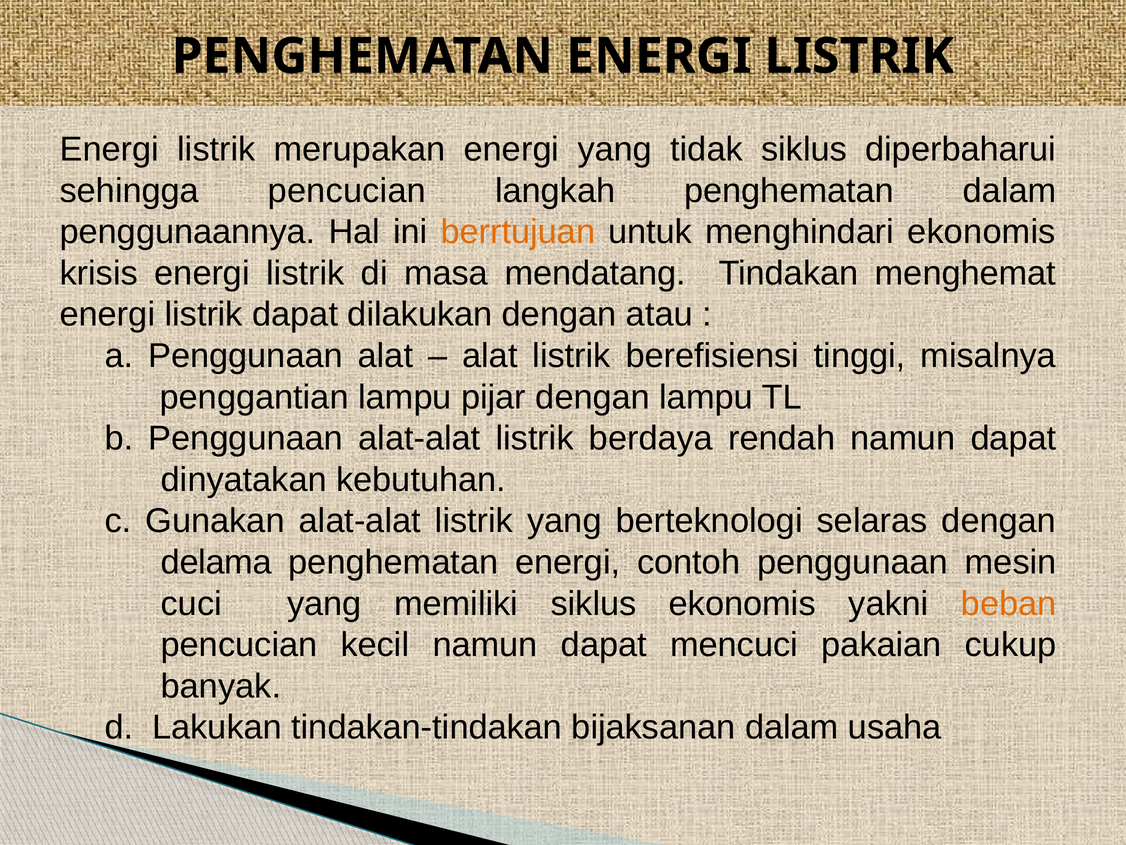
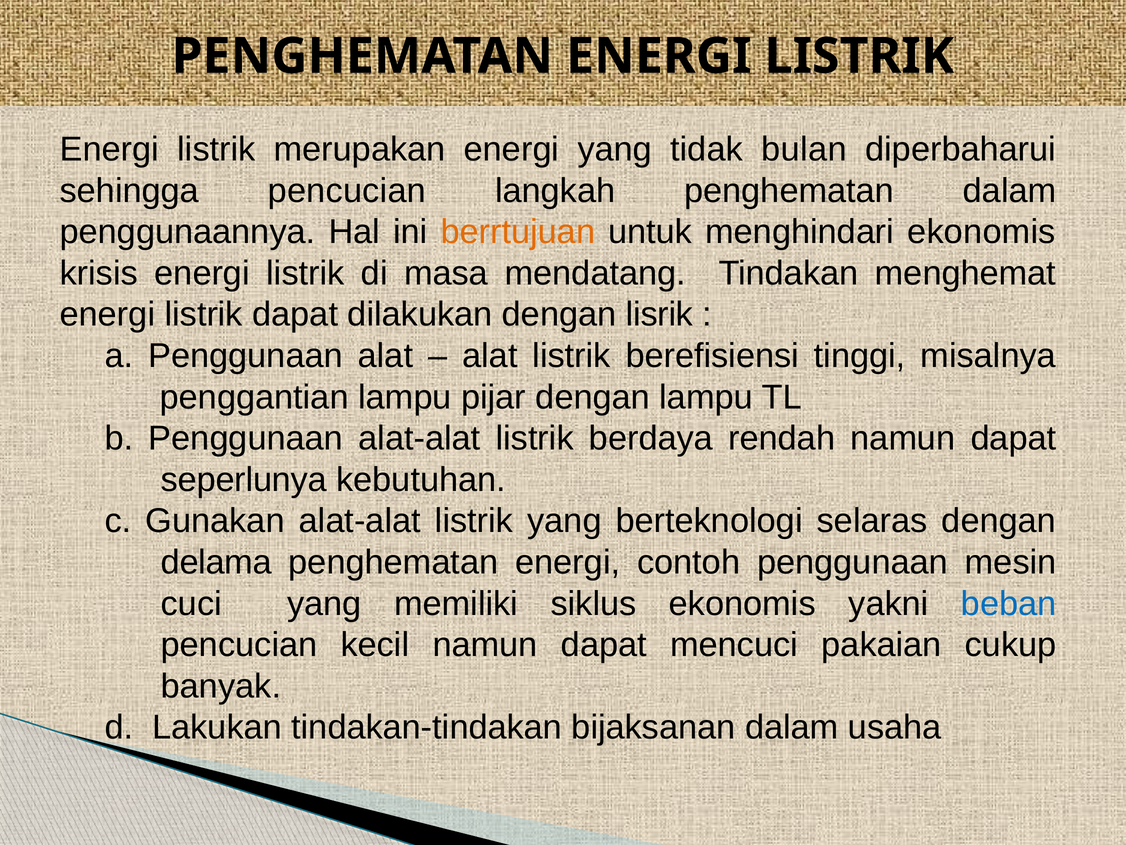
tidak siklus: siklus -> bulan (804, 149)
atau: atau -> lisrik (659, 314)
dinyatakan: dinyatakan -> seperlunya (244, 480)
beban colour: orange -> blue (1009, 603)
